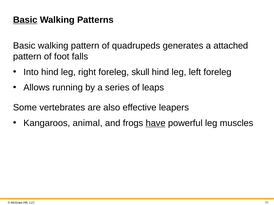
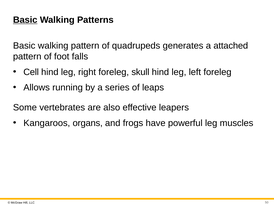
Into: Into -> Cell (31, 72)
animal: animal -> organs (88, 123)
have underline: present -> none (156, 123)
